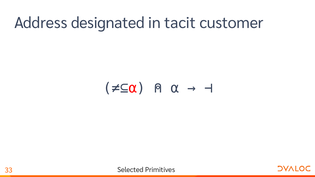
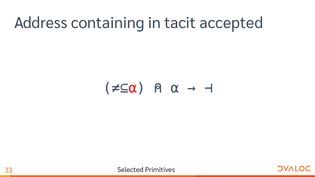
designated: designated -> containing (108, 23)
customer: customer -> accepted (231, 23)
